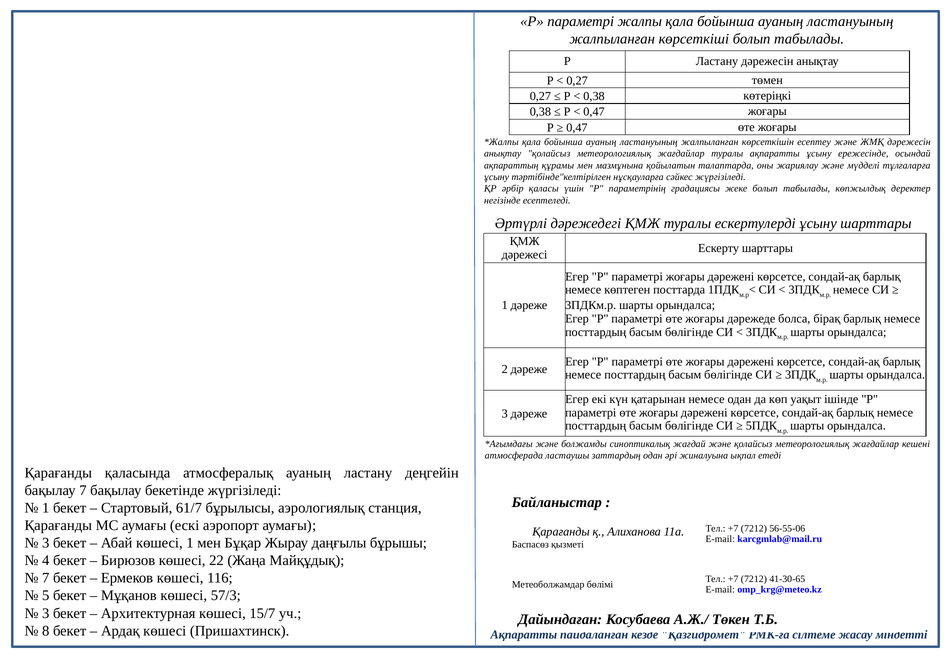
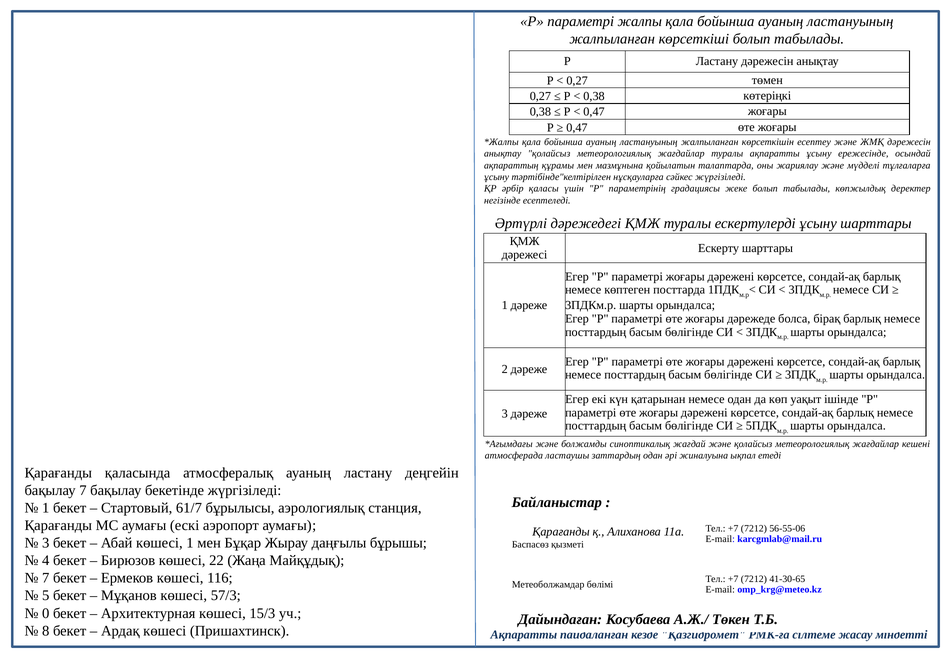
3: 3 -> 0 (46, 614)
15/7: 15/7 -> 15/3 (262, 614)
